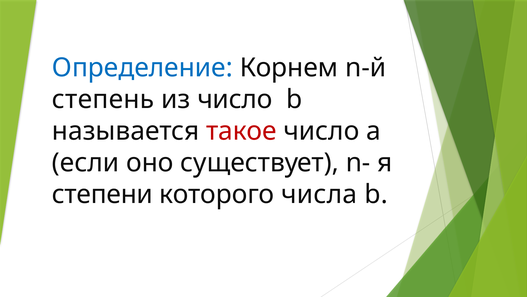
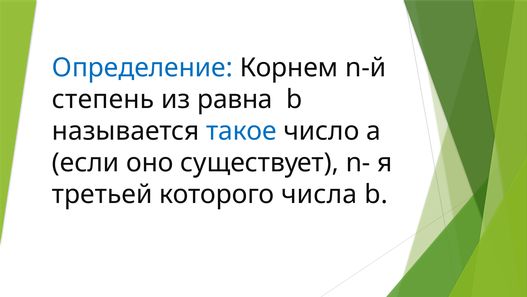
из число: число -> равна (235, 99)
такое colour: red -> blue (241, 131)
степени: степени -> третьей (102, 194)
